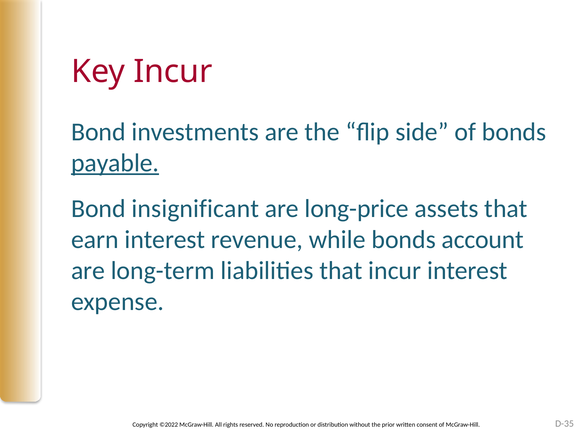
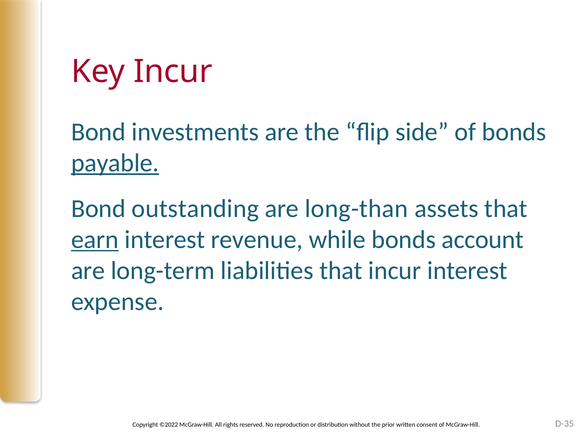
insignificant: insignificant -> outstanding (195, 208)
long-price: long-price -> long-than (356, 208)
earn underline: none -> present (95, 239)
